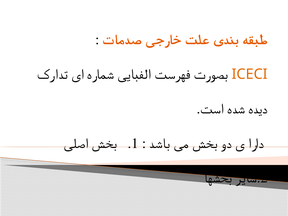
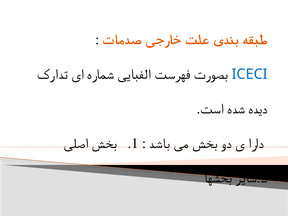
ICECI colour: orange -> blue (250, 74)
